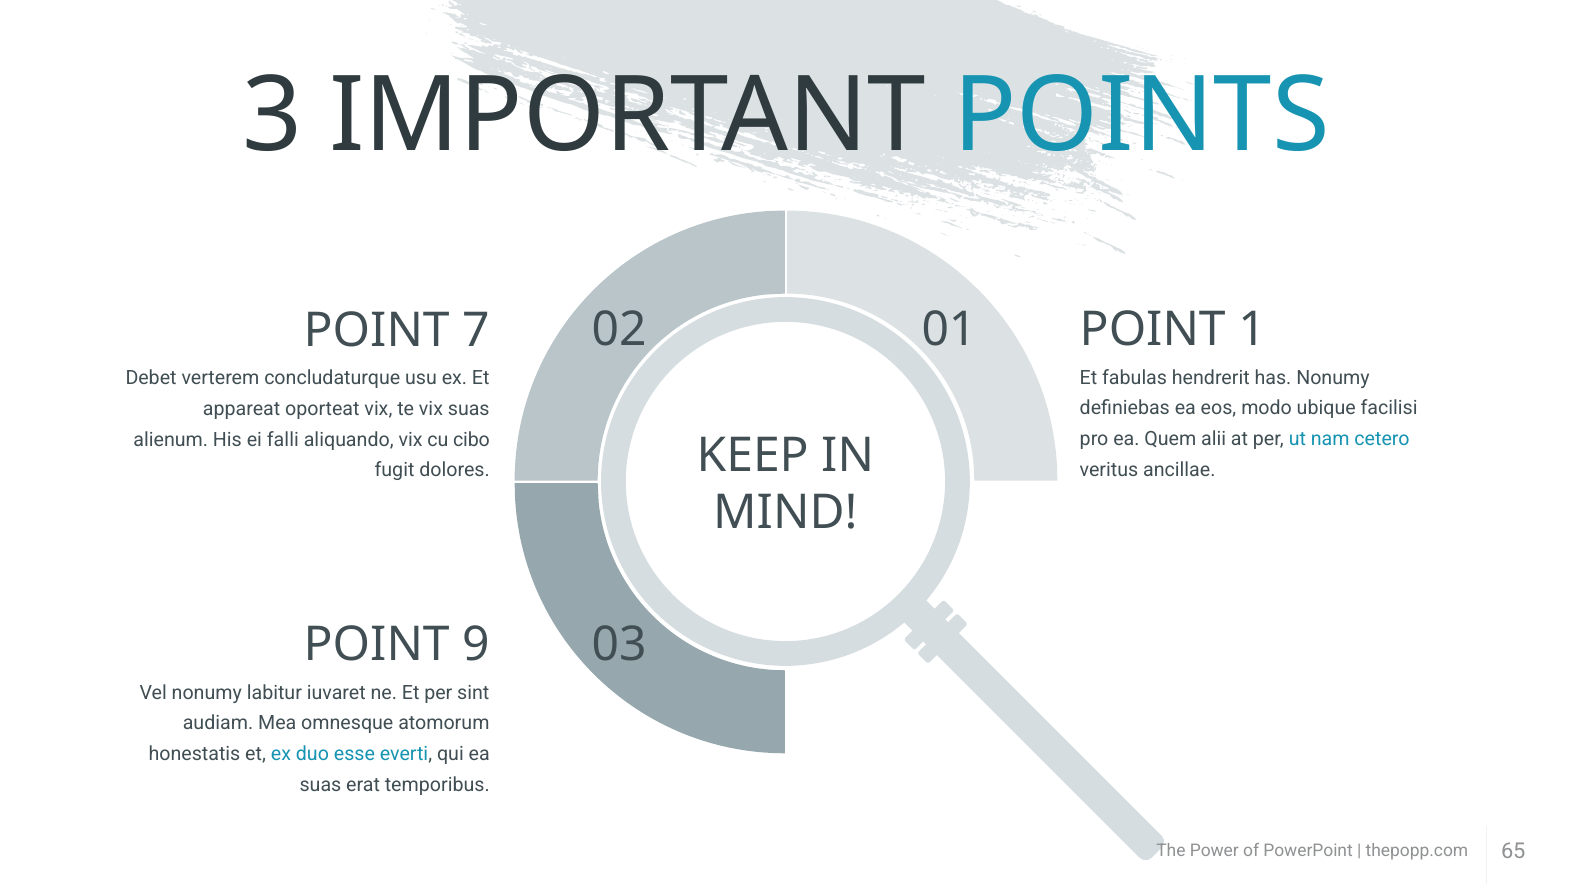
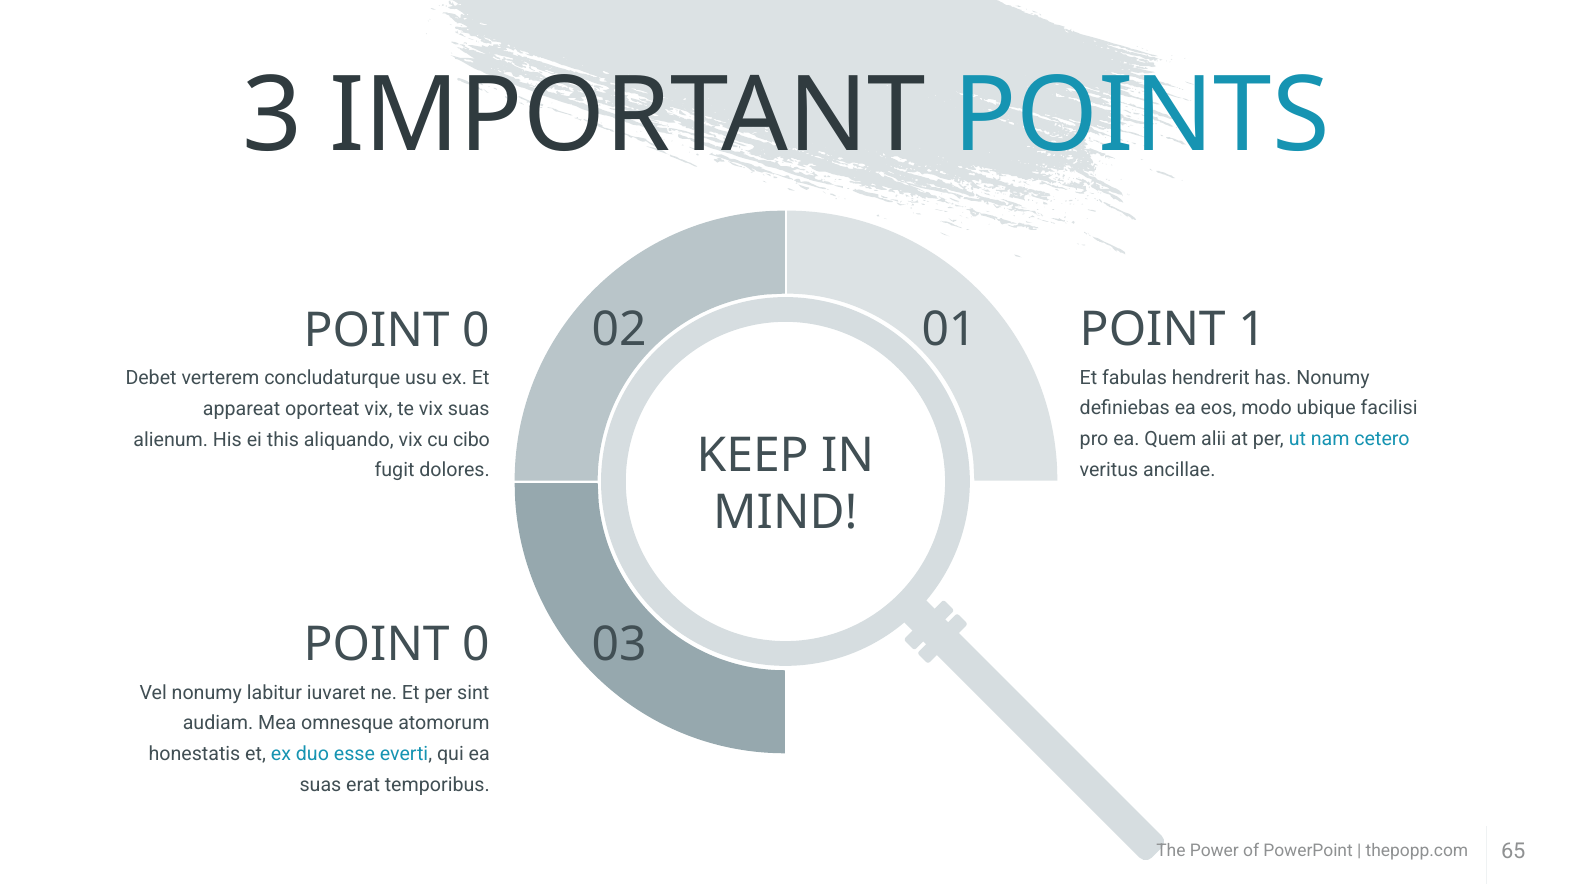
7: 7 -> 0 (476, 331)
falli: falli -> this (283, 440)
9: 9 -> 0 (476, 645)
